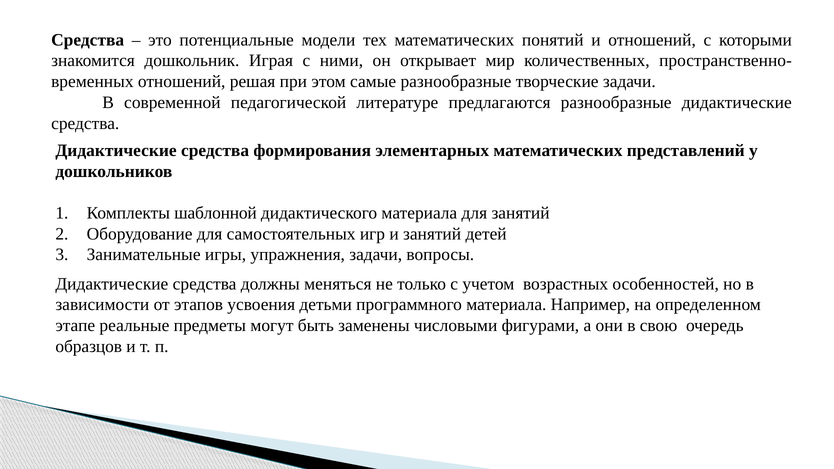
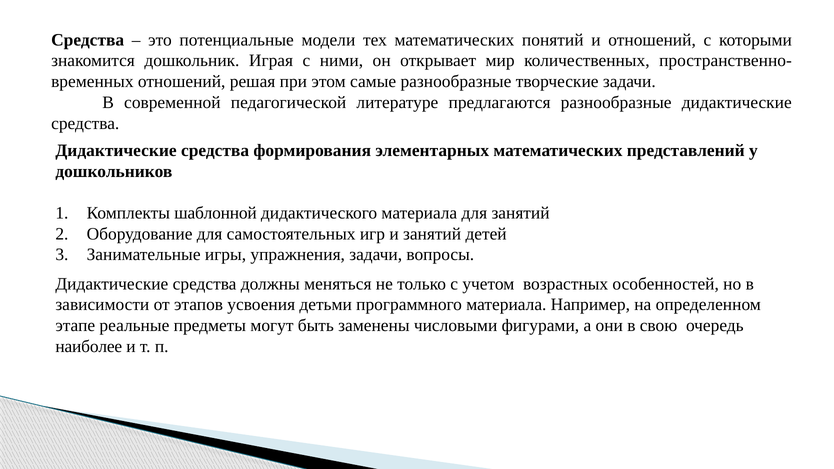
образцов: образцов -> наиболее (89, 347)
